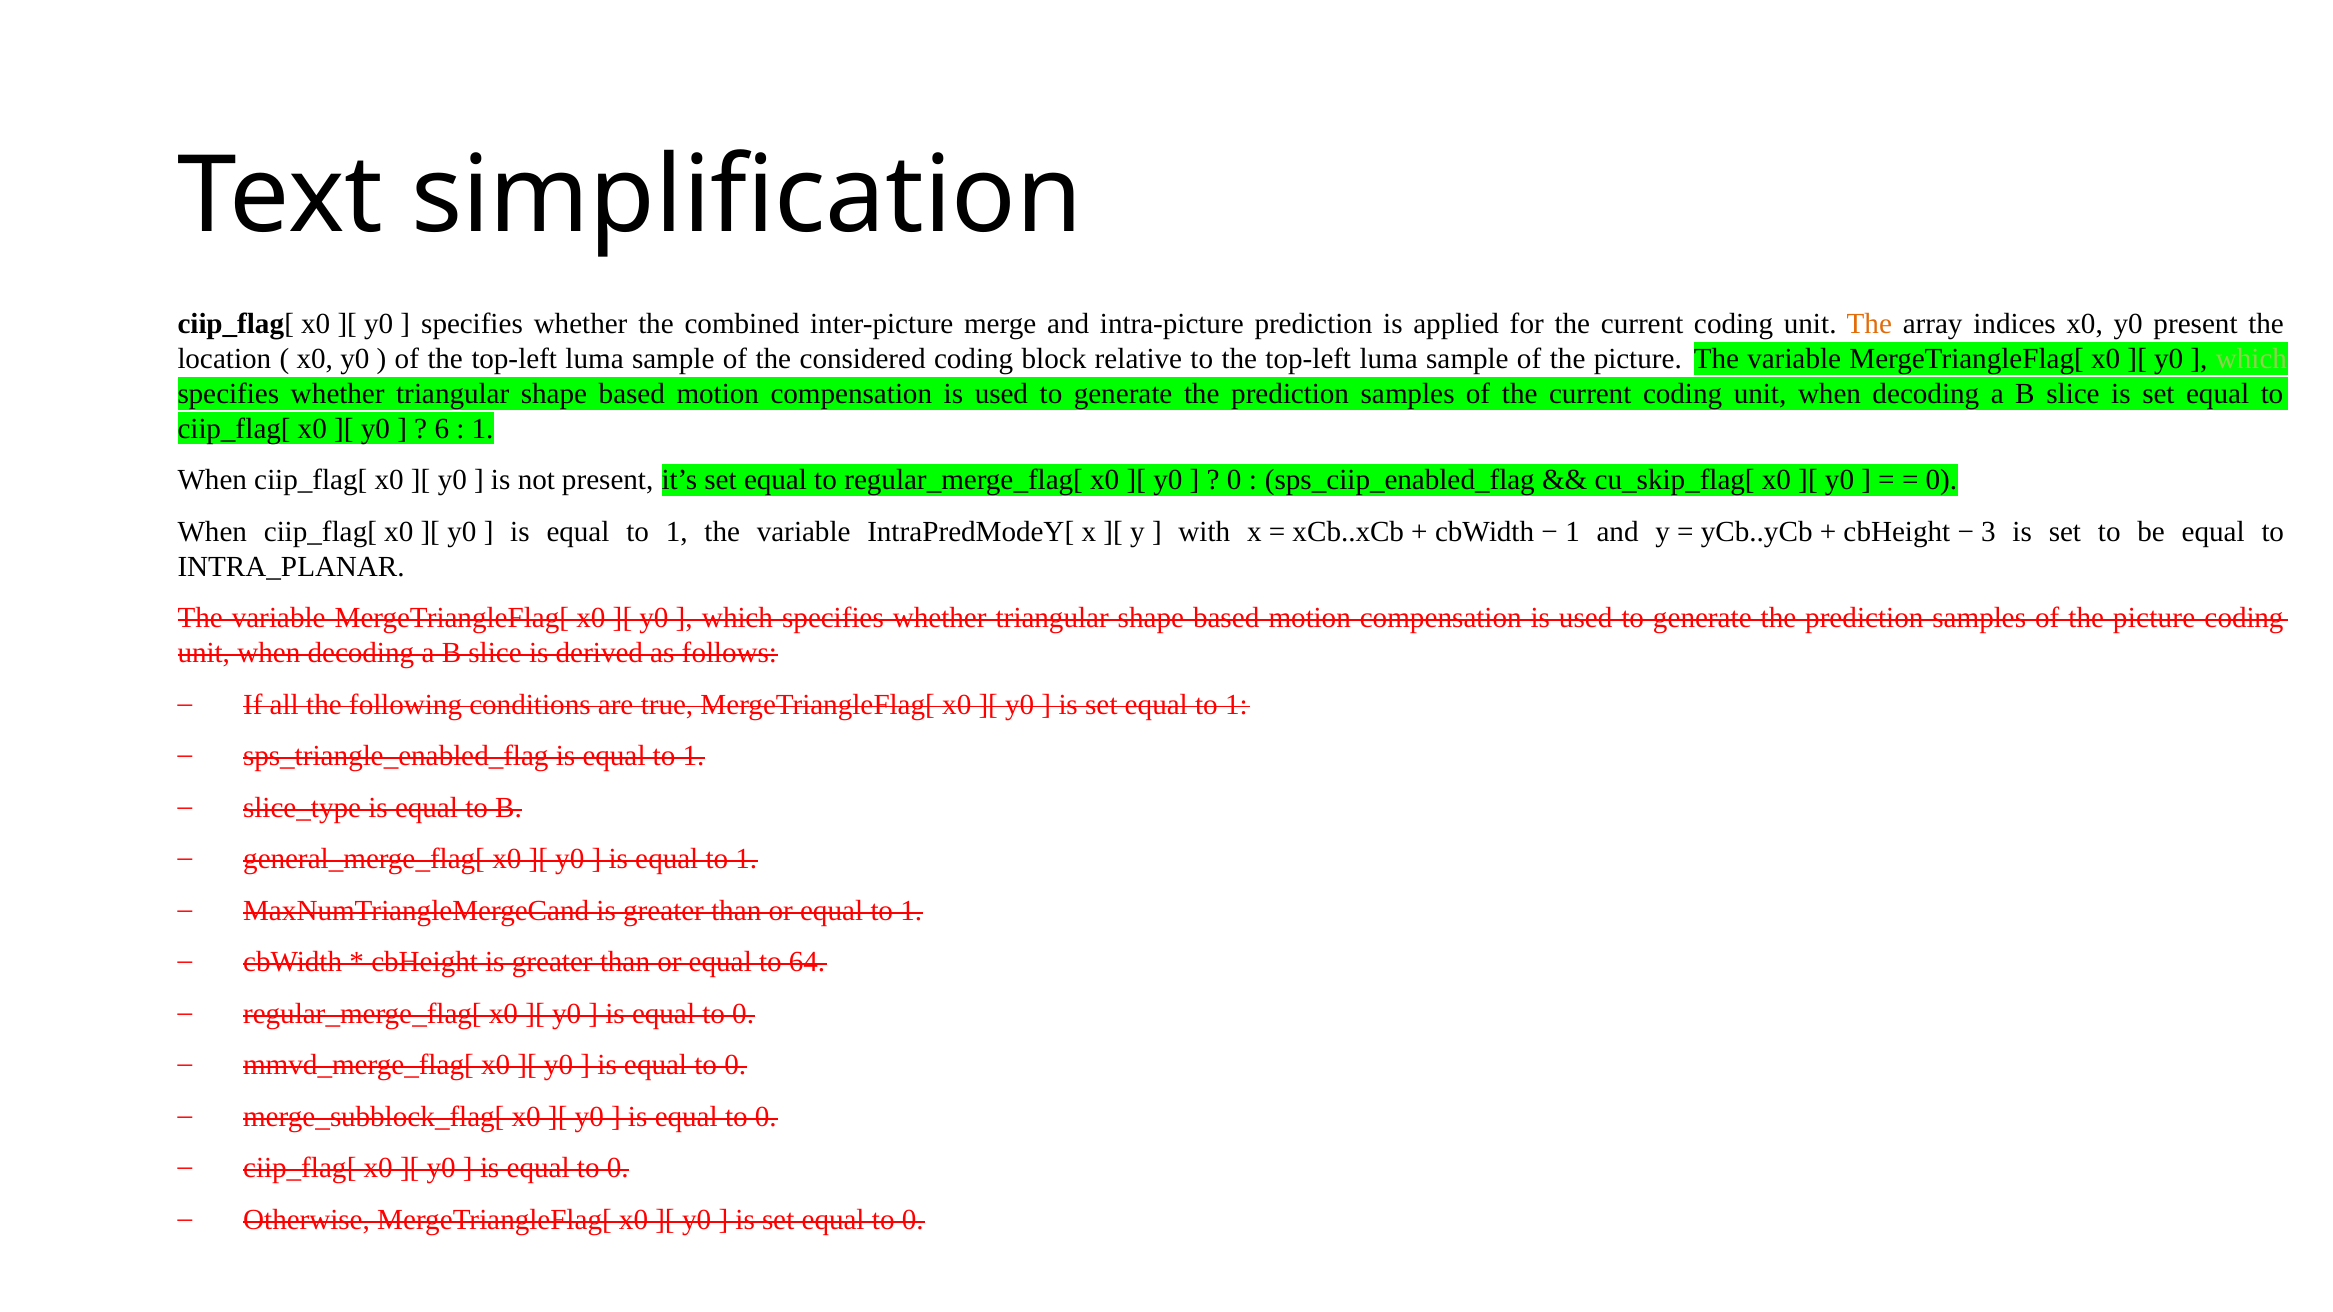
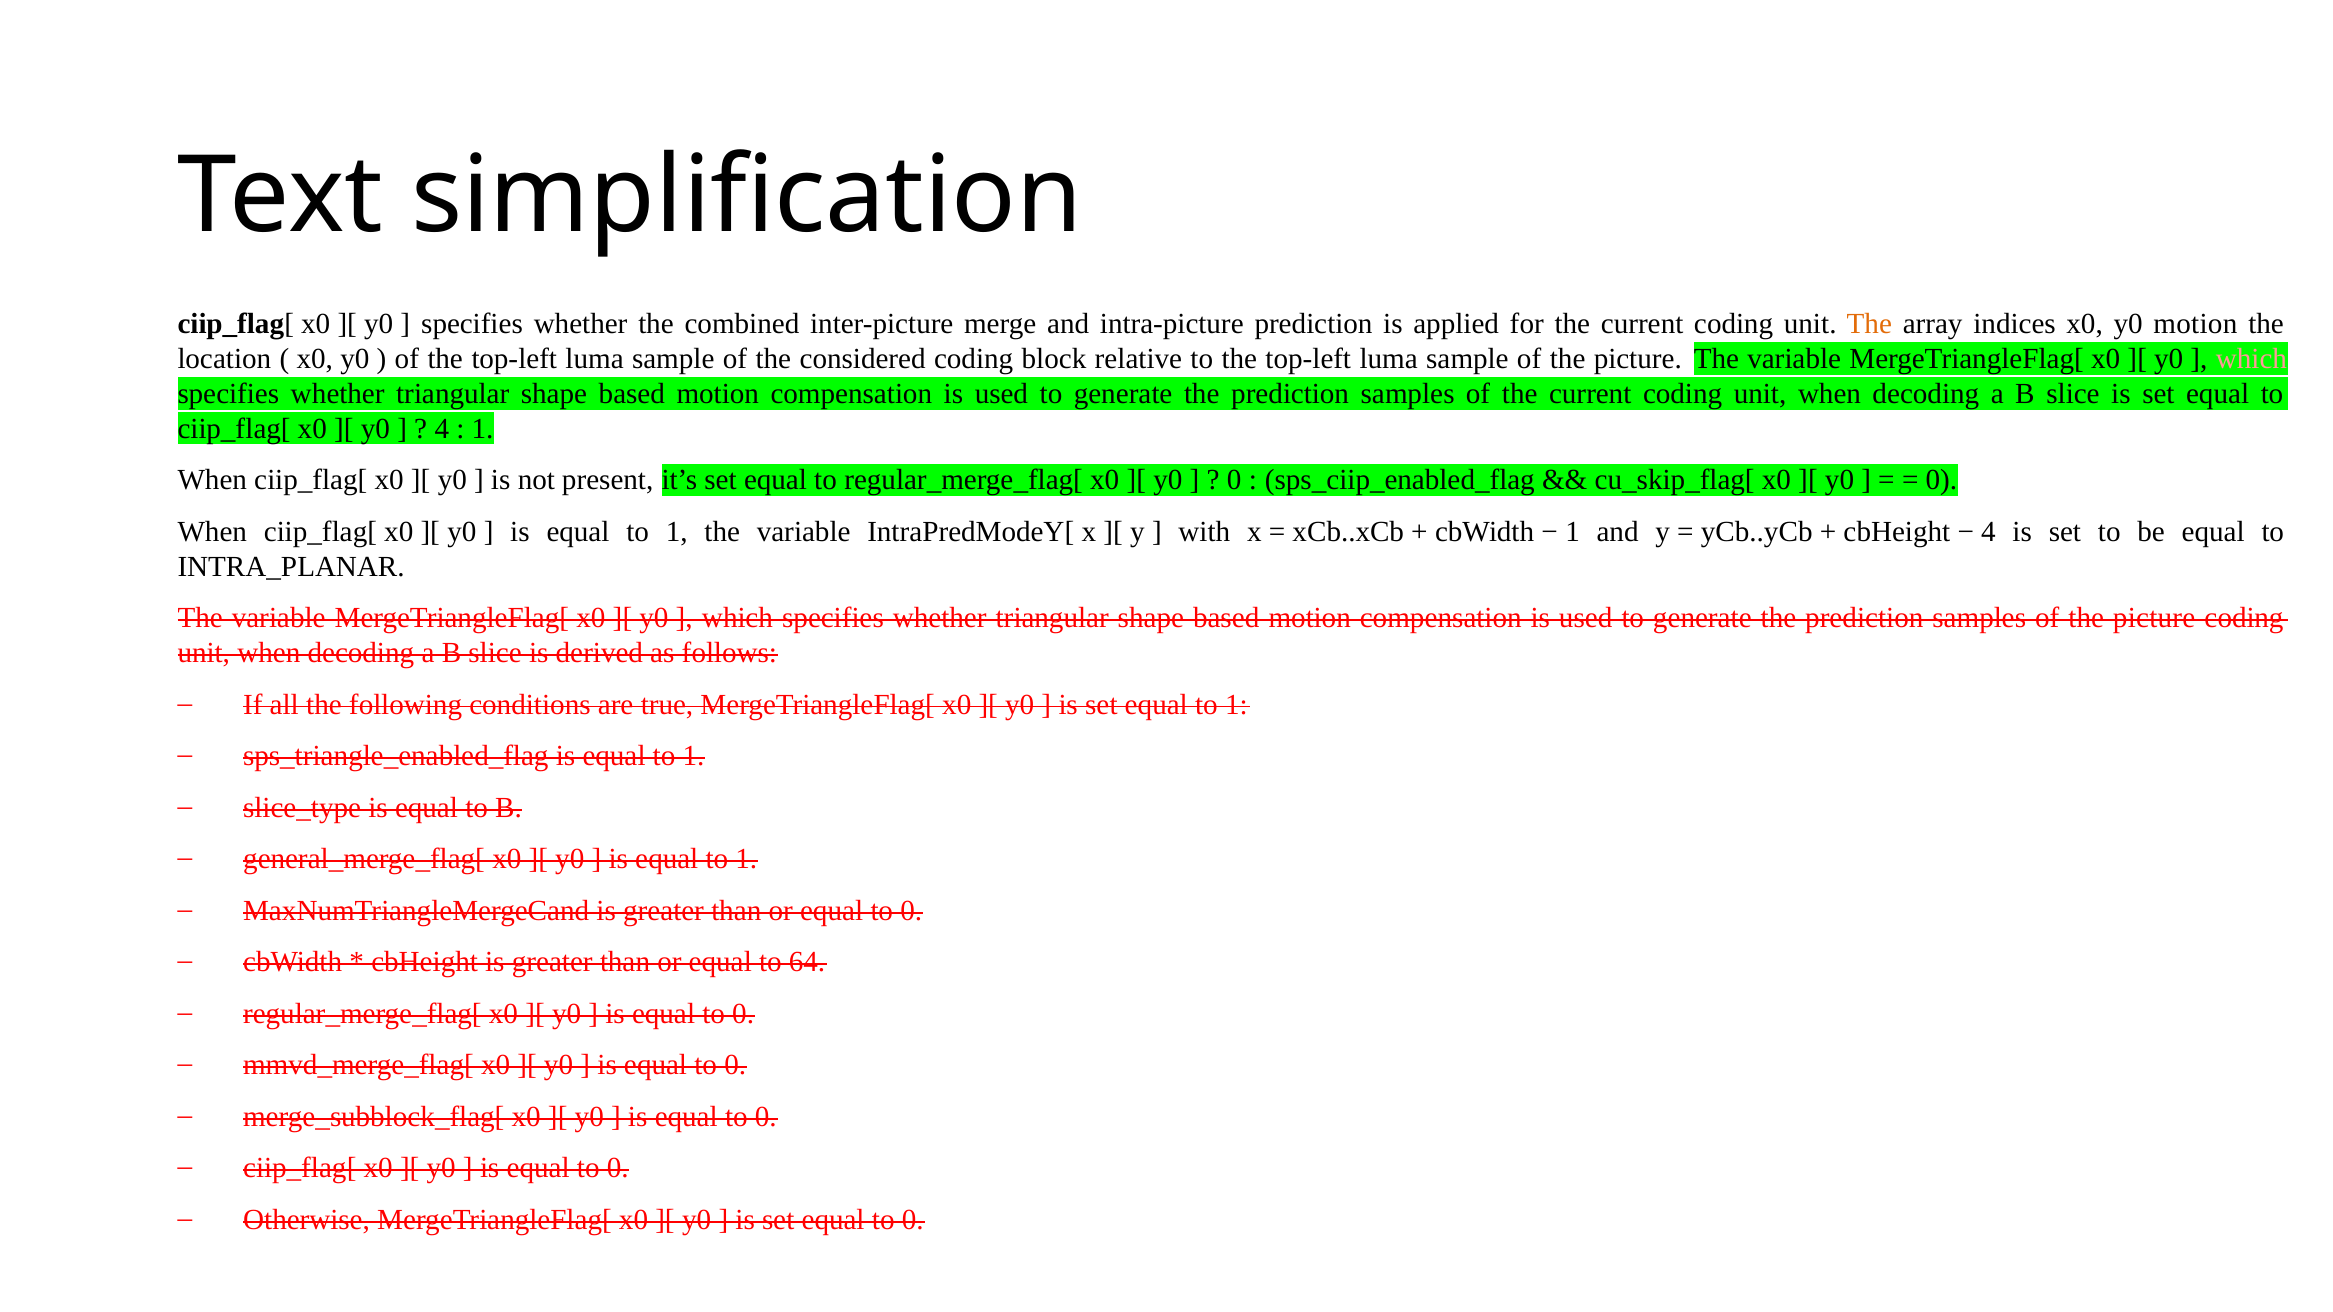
y0 present: present -> motion (2195, 324)
which colour: light green -> pink (2251, 359)
6: 6 -> 4 (442, 429)
3: 3 -> 4 (1988, 532)
or equal to 1: 1 -> 0 (911, 911)
